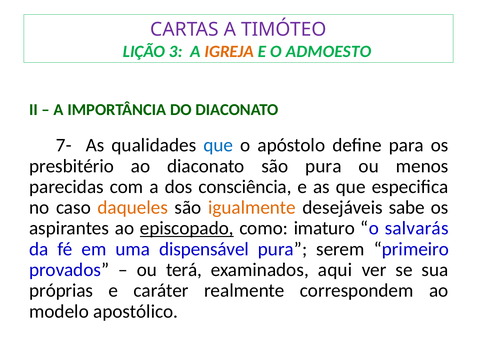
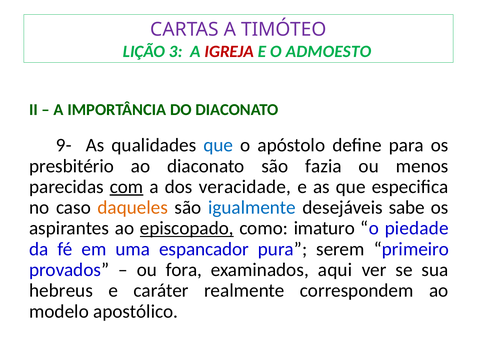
IGREJA colour: orange -> red (229, 51)
7-: 7- -> 9- (64, 145)
são pura: pura -> fazia (323, 166)
com underline: none -> present (127, 187)
consciência: consciência -> veracidade (245, 187)
igualmente colour: orange -> blue (252, 207)
salvarás: salvarás -> piedade (417, 228)
dispensável: dispensável -> espancador (204, 249)
terá: terá -> fora (184, 270)
próprias: próprias -> hebreus (61, 290)
